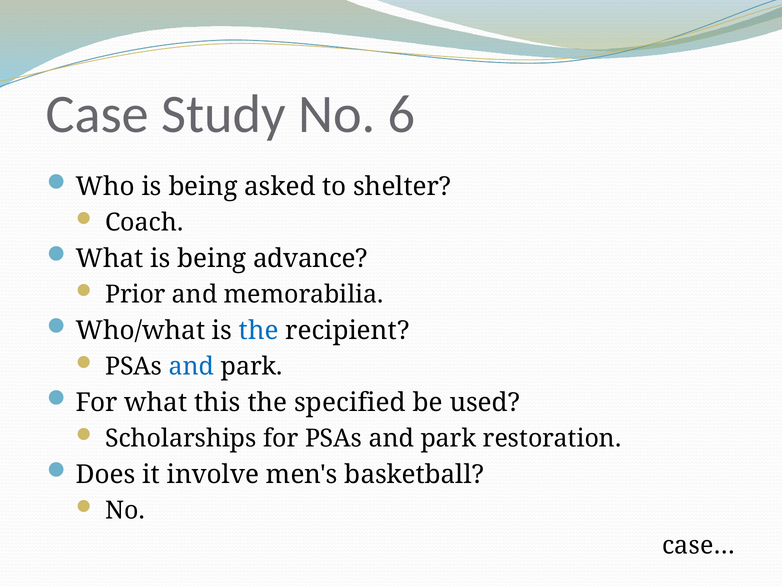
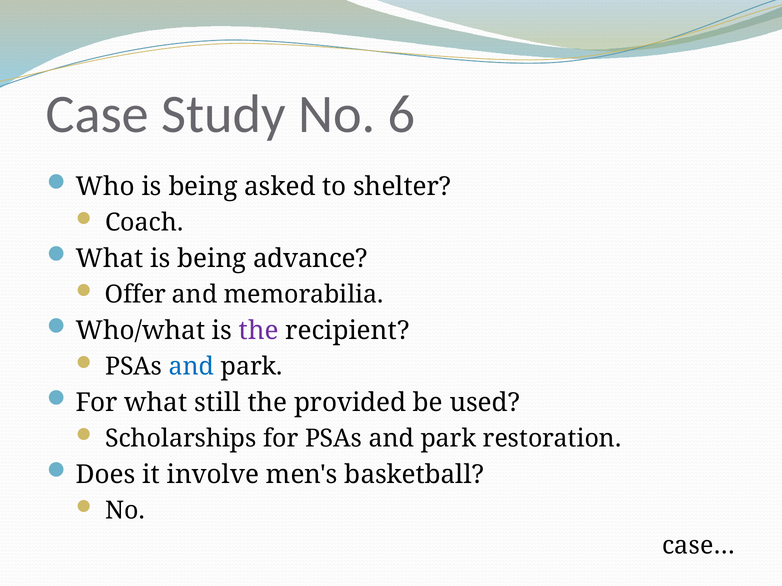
Prior: Prior -> Offer (135, 295)
the colour: blue -> purple (259, 331)
this: this -> still (217, 403)
specified: specified -> provided (350, 403)
